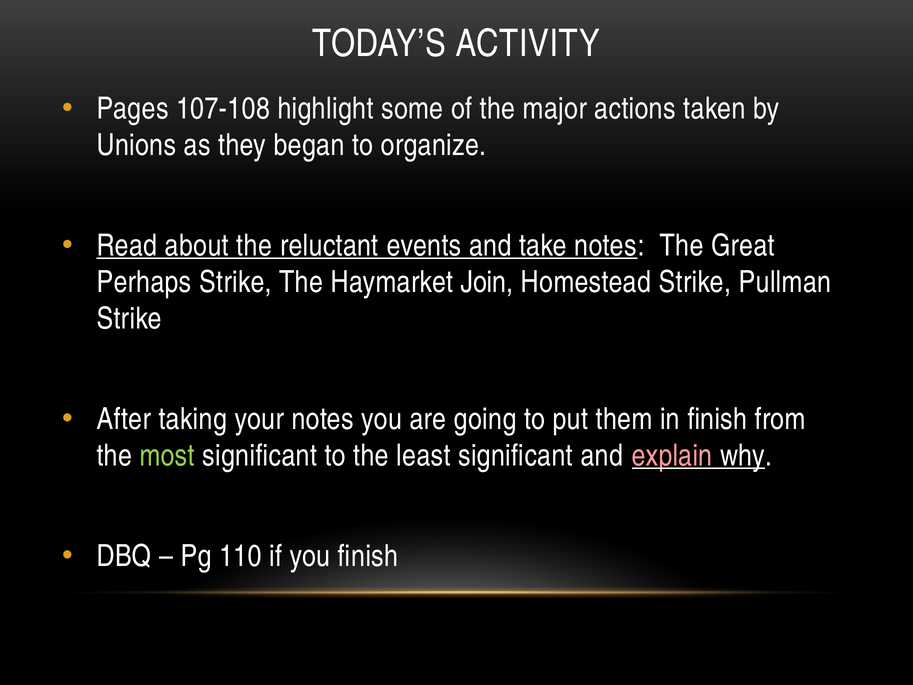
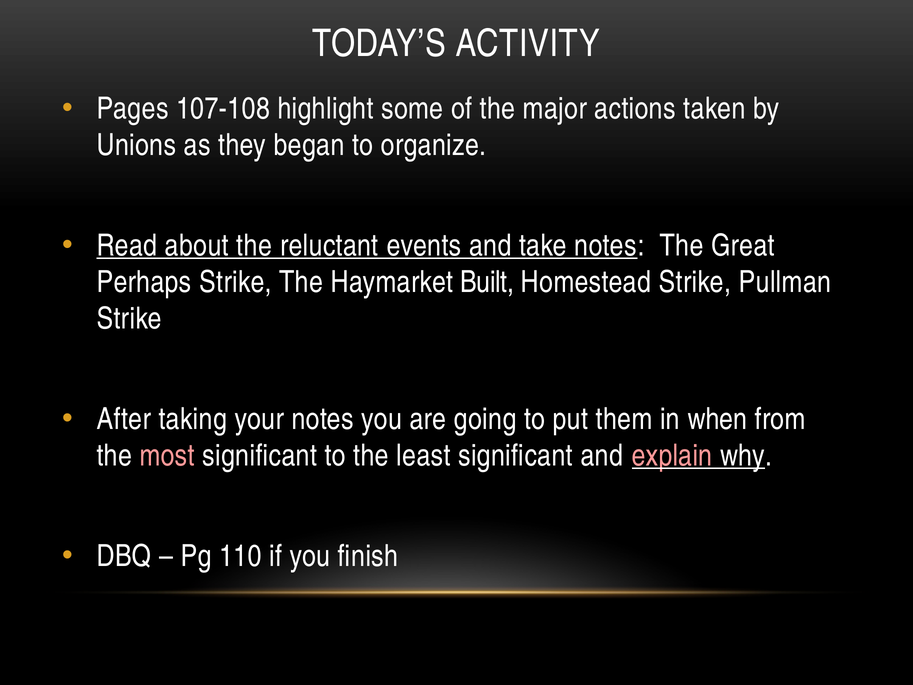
Join: Join -> Built (487, 282)
in finish: finish -> when (717, 419)
most colour: light green -> pink (167, 456)
